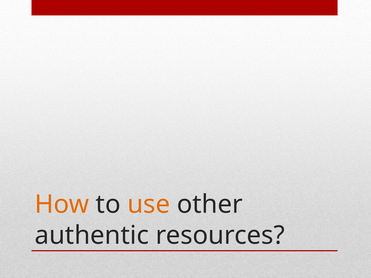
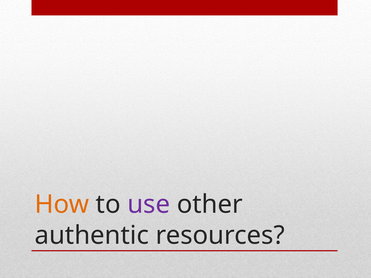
use colour: orange -> purple (149, 205)
